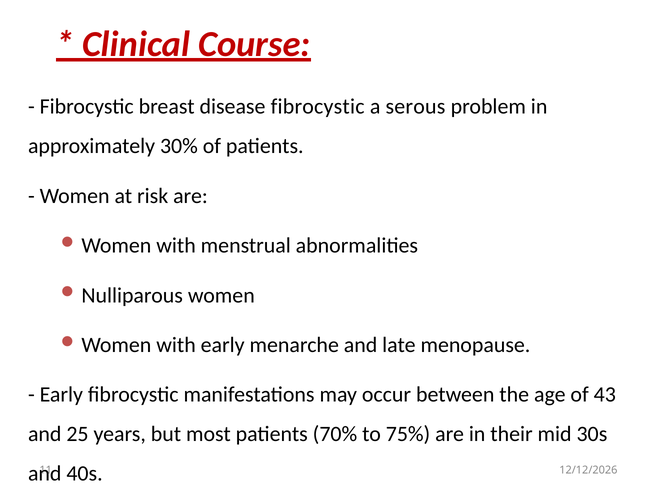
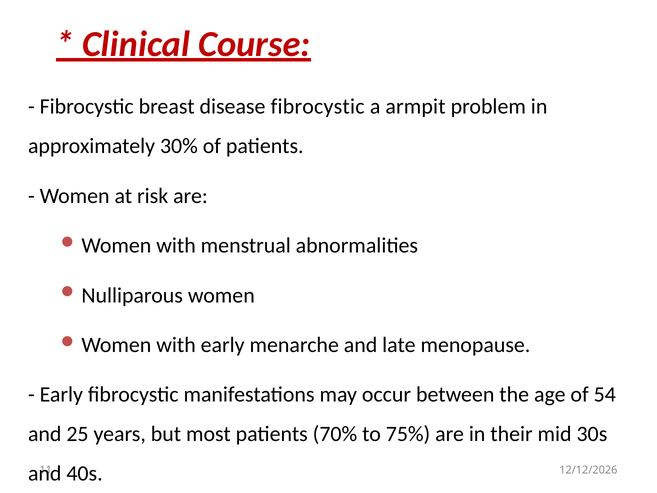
serous: serous -> armpit (416, 107)
43: 43 -> 54 (605, 395)
